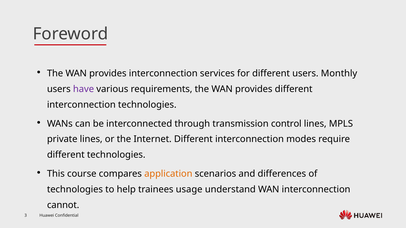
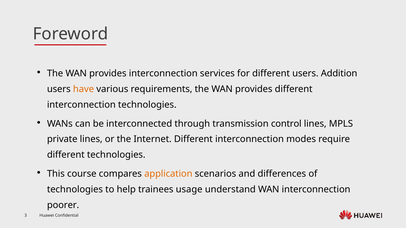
Monthly: Monthly -> Addition (339, 74)
have colour: purple -> orange (84, 89)
cannot: cannot -> poorer (63, 205)
